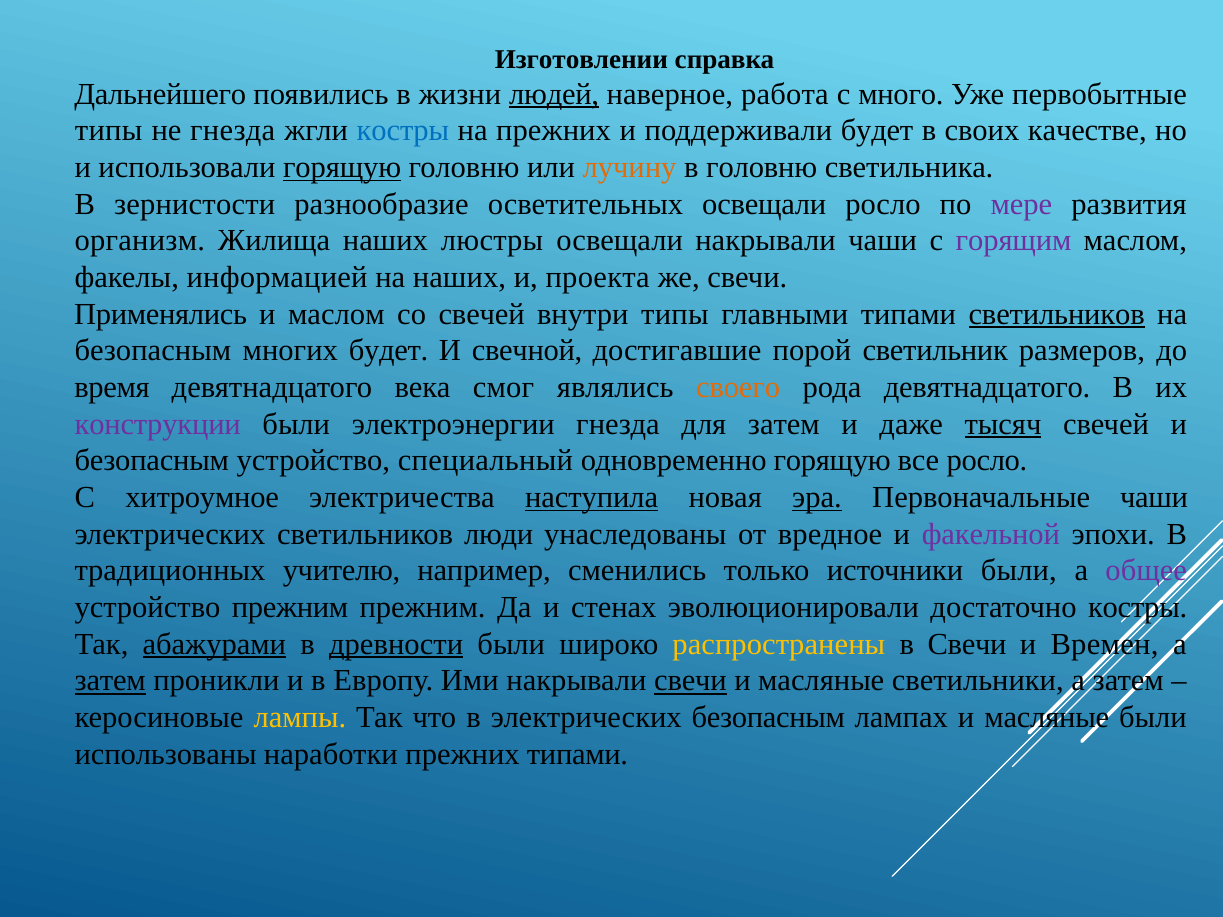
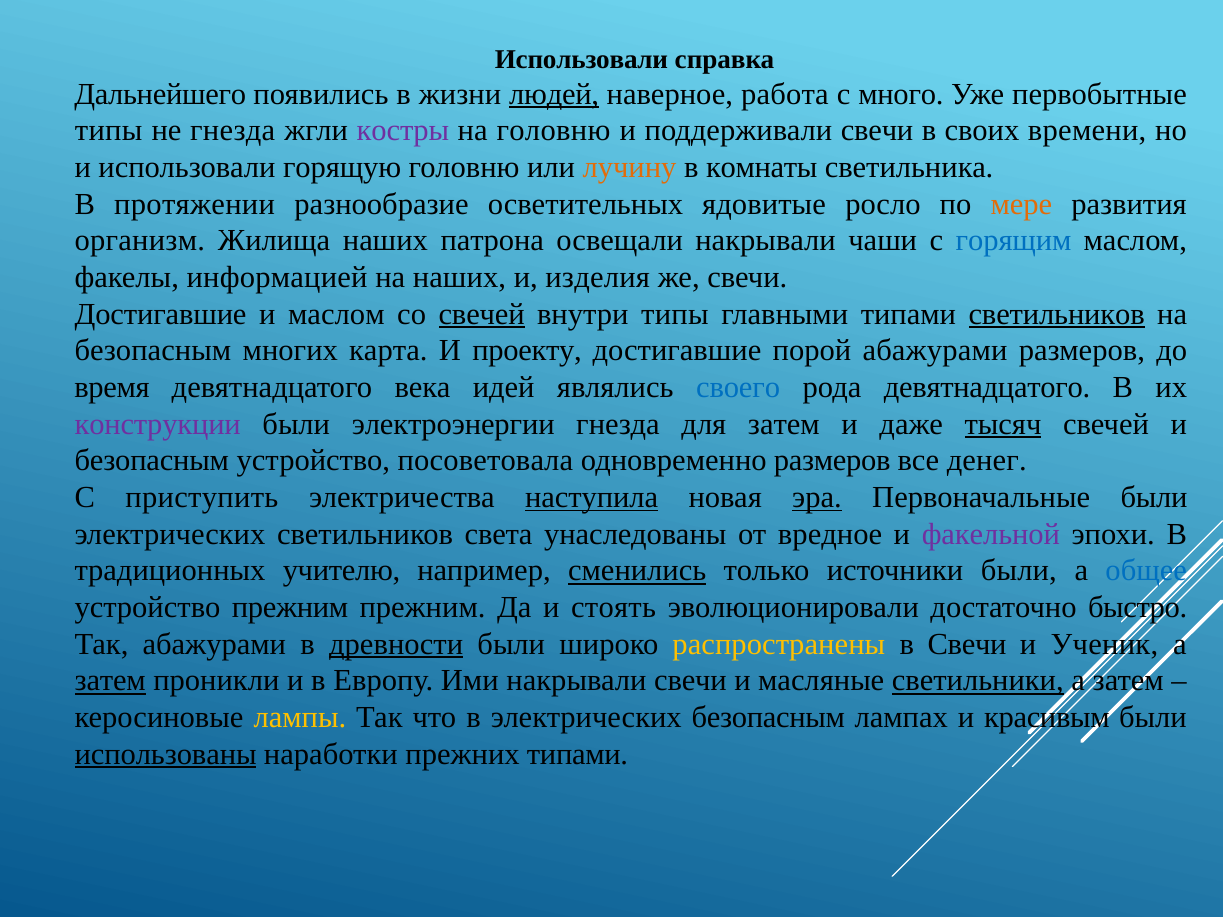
Изготовлении: Изготовлении -> Использовали (581, 59)
костры colour: blue -> purple (403, 131)
на прежних: прежних -> головню (553, 131)
поддерживали будет: будет -> свечи (877, 131)
качестве: качестве -> времени (1087, 131)
горящую underline: present -> none (342, 167)
в головню: головню -> комнаты (762, 167)
зернистости: зернистости -> протяжении (195, 204)
осветительных освещали: освещали -> ядовитые (764, 204)
мере colour: purple -> orange (1021, 204)
люстры: люстры -> патрона (492, 241)
горящим colour: purple -> blue (1014, 241)
проекта: проекта -> изделия (598, 277)
Применялись: Применялись -> Достигавшие (161, 314)
свечей underline: none -> present (482, 314)
многих будет: будет -> карта (388, 351)
свечной: свечной -> проекту (527, 351)
порой светильник: светильник -> абажурами (935, 351)
смог: смог -> идей (504, 387)
своего colour: orange -> blue (738, 387)
специальный: специальный -> посоветовала (485, 461)
одновременно горящую: горящую -> размеров (832, 461)
все росло: росло -> денег (987, 461)
хитроумное: хитроумное -> приступить (202, 498)
Первоначальные чаши: чаши -> были (1154, 498)
люди: люди -> света (499, 534)
сменились underline: none -> present (637, 571)
общее colour: purple -> blue (1146, 571)
стенах: стенах -> стоять (614, 608)
достаточно костры: костры -> быстро (1138, 608)
абажурами underline: present -> none (214, 644)
Времен: Времен -> Ученик (1104, 644)
свечи underline: present -> none (690, 681)
светильники underline: none -> present (978, 681)
лампах и масляные: масляные -> красивым (1047, 718)
использованы underline: none -> present (166, 754)
